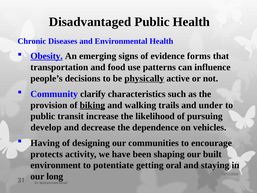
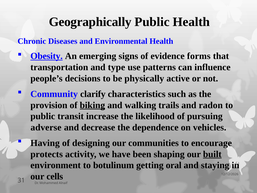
Disadvantaged: Disadvantaged -> Geographically (90, 22)
food: food -> type (117, 67)
physically underline: present -> none (144, 78)
under: under -> radon (211, 105)
develop: develop -> adverse (46, 127)
built underline: none -> present (212, 154)
potentiate: potentiate -> botulinum (114, 165)
long: long -> cells (55, 176)
